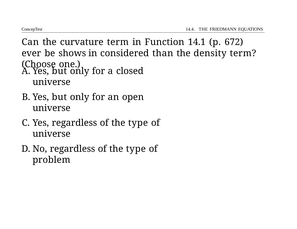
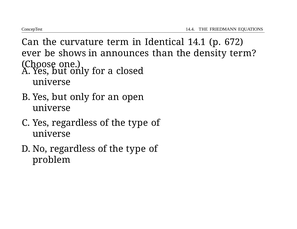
Function: Function -> Identical (164, 42)
considered: considered -> announces (125, 53)
